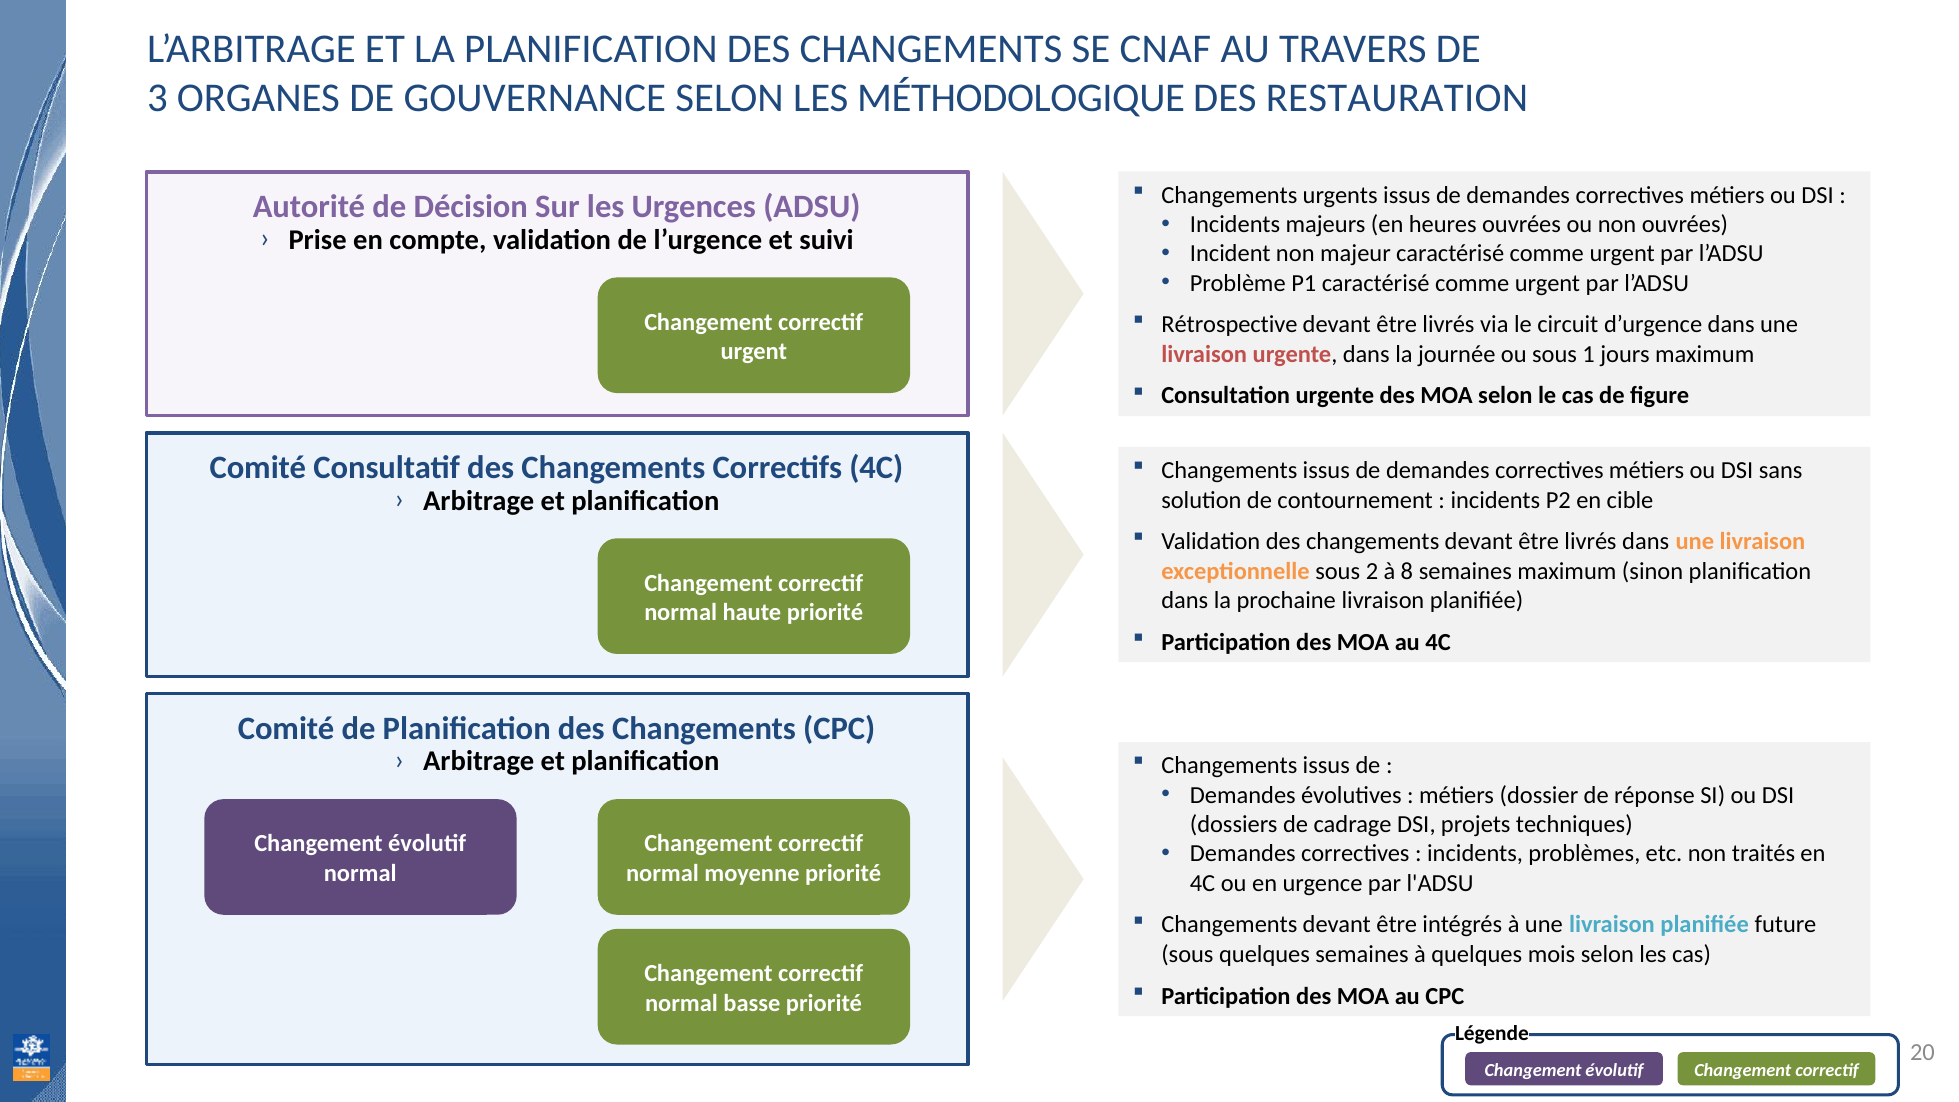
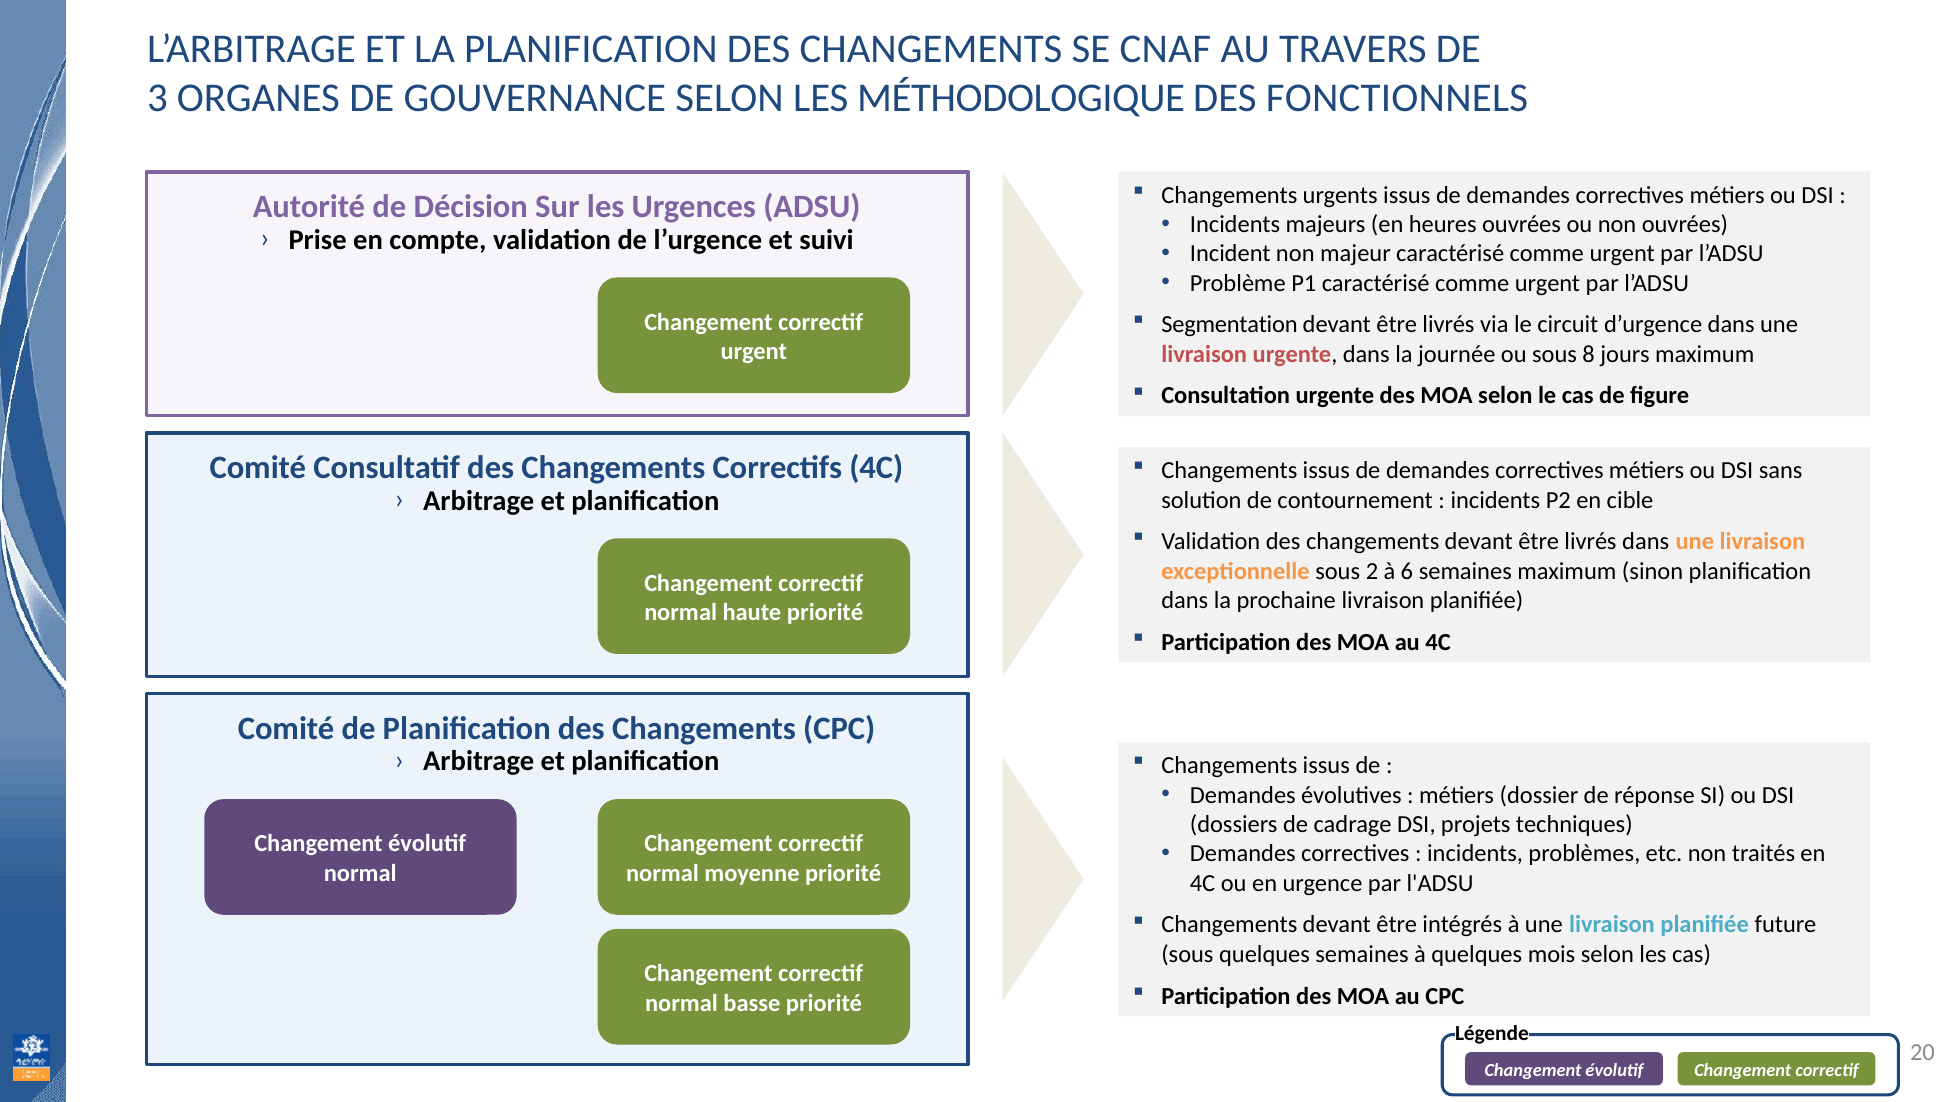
RESTAURATION: RESTAURATION -> FONCTIONNELS (1397, 98)
Rétrospective: Rétrospective -> Segmentation (1229, 325)
1: 1 -> 8 (1589, 354)
8: 8 -> 6 (1407, 571)
